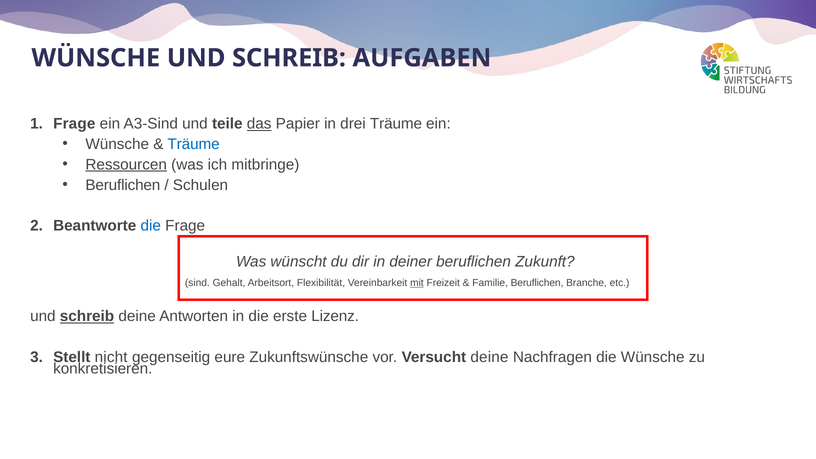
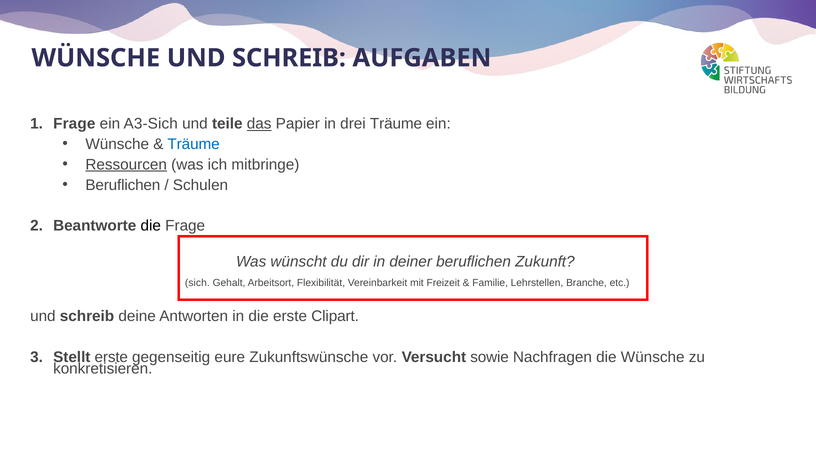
A3-Sind: A3-Sind -> A3-Sich (151, 124)
die colour: blue -> black (151, 226)
sind: sind -> sich (197, 283)
mit underline: present -> none (417, 283)
Familie Beruflichen: Beruflichen -> Lehrstellen (537, 283)
schreib underline: present -> none (87, 316)
Lizenz: Lizenz -> Clipart (335, 316)
Stellt nicht: nicht -> erste (111, 357)
Versucht deine: deine -> sowie (490, 357)
